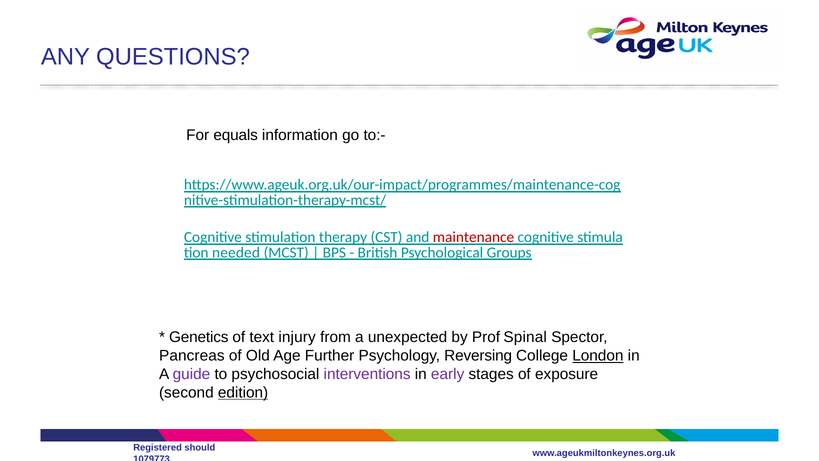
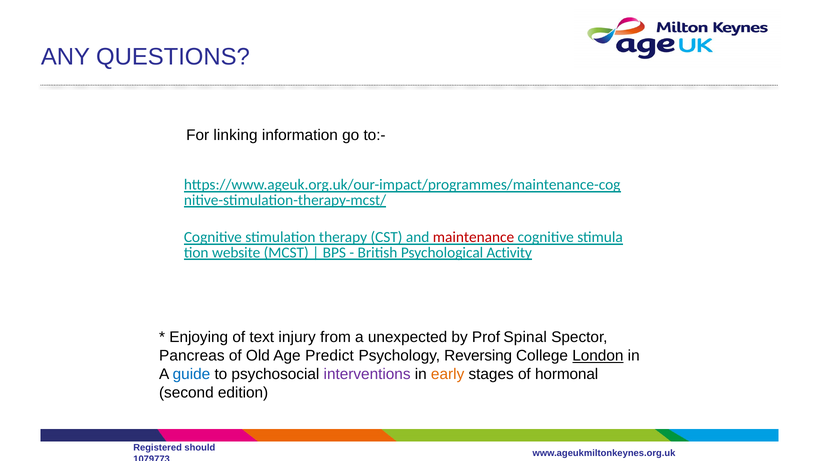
equals: equals -> linking (236, 135)
needed: needed -> website (236, 253)
Groups: Groups -> Activity (509, 253)
Genetics: Genetics -> Enjoying (199, 337)
Further: Further -> Predict (329, 356)
guide colour: purple -> blue (191, 374)
early colour: purple -> orange (448, 374)
exposure: exposure -> hormonal (567, 374)
edition underline: present -> none (243, 392)
